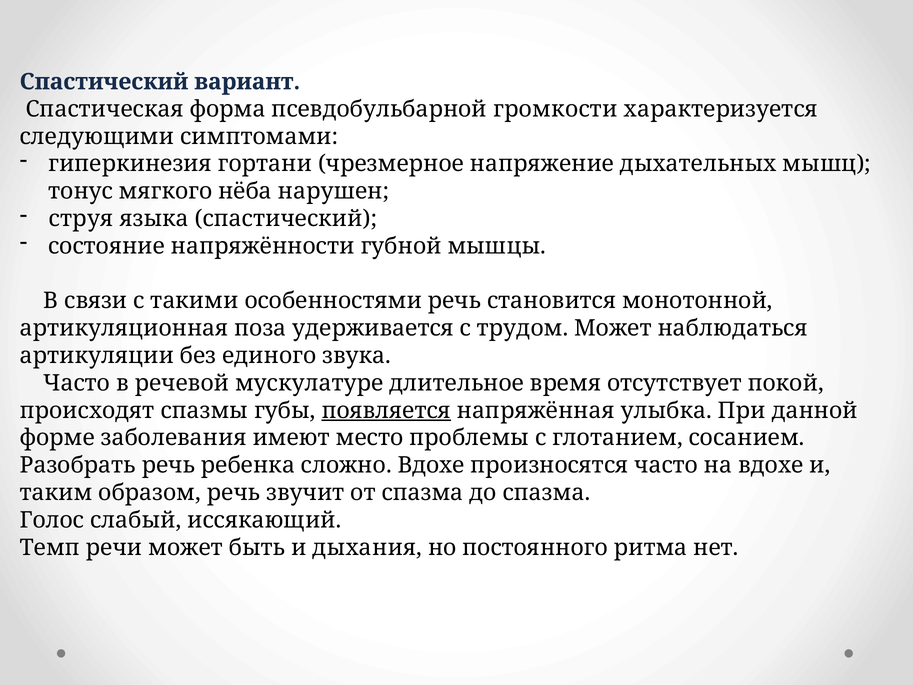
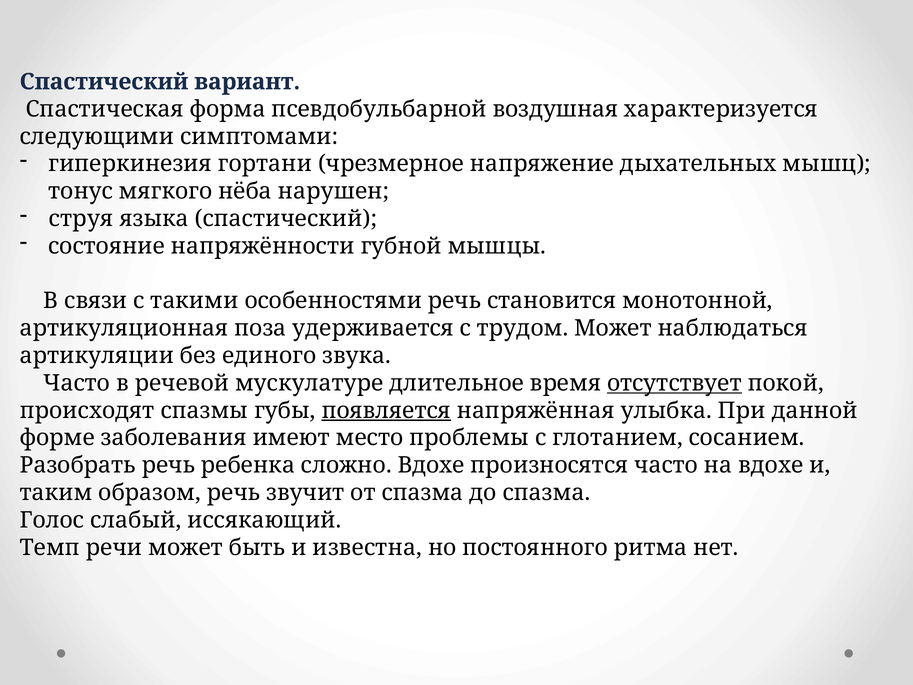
громкости: громкости -> воздушная (556, 109)
отсутствует underline: none -> present (674, 383)
дыхания: дыхания -> известна (367, 547)
